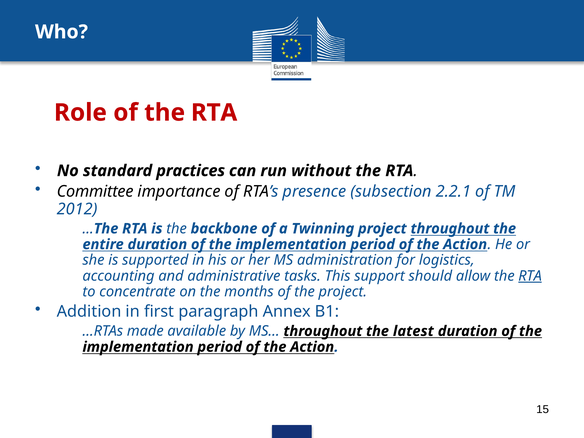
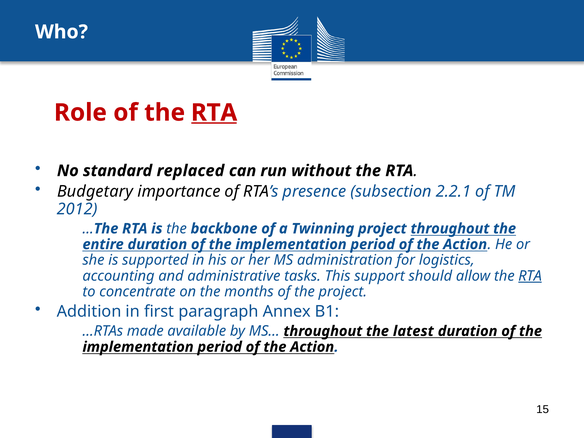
RTA underline: none -> present (214, 113)
practices: practices -> replaced (191, 171)
Committee: Committee -> Budgetary (95, 192)
